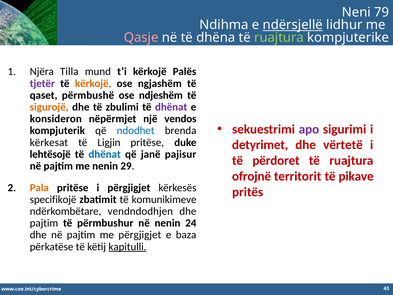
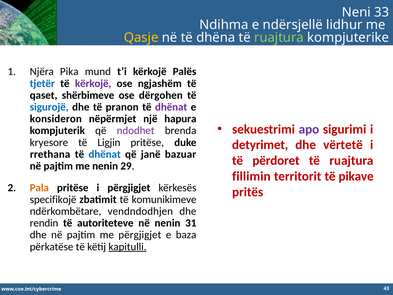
79: 79 -> 33 (382, 12)
ndërsjellë underline: present -> none (293, 25)
Qasje colour: pink -> yellow (141, 37)
Tilla: Tilla -> Pika (69, 72)
tjetër colour: purple -> blue (42, 83)
kërkojë colour: orange -> purple (93, 83)
përmbushë: përmbushë -> shërbimeve (88, 95)
ndjeshëm: ndjeshëm -> dërgohen (161, 95)
sigurojë colour: orange -> blue (49, 107)
zbulimi: zbulimi -> pranon (122, 107)
vendos: vendos -> hapura (180, 119)
ndodhet colour: blue -> purple (136, 131)
kërkesat: kërkesat -> kryesore (49, 142)
lehtësojë: lehtësojë -> rrethana (50, 154)
pajisur: pajisur -> bazuar (181, 154)
ofrojnë: ofrojnë -> fillimin (251, 176)
pajtim: pajtim -> rendin (44, 223)
përmbushur: përmbushur -> autoriteteve (105, 223)
24: 24 -> 31 (191, 223)
